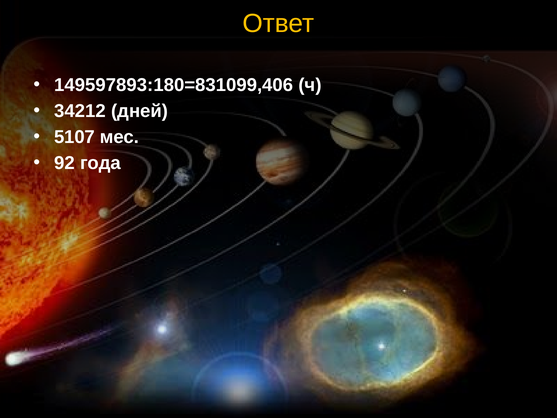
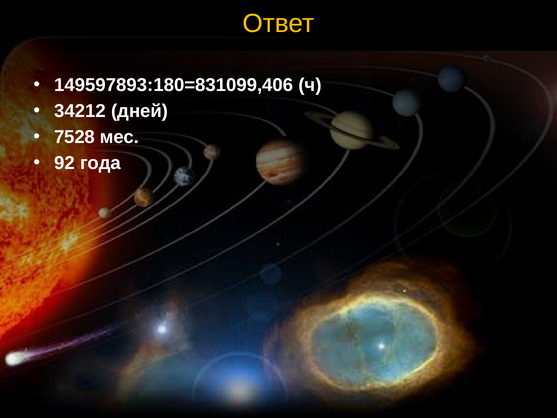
5107: 5107 -> 7528 (75, 137)
